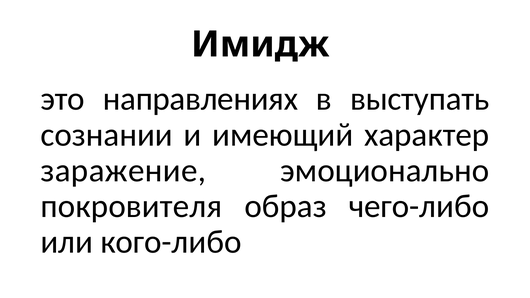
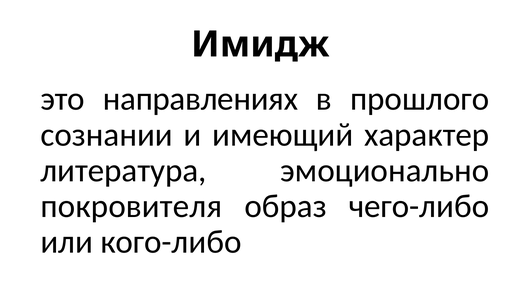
выступать: выступать -> прошлого (420, 99)
заражение: заражение -> литература (123, 171)
